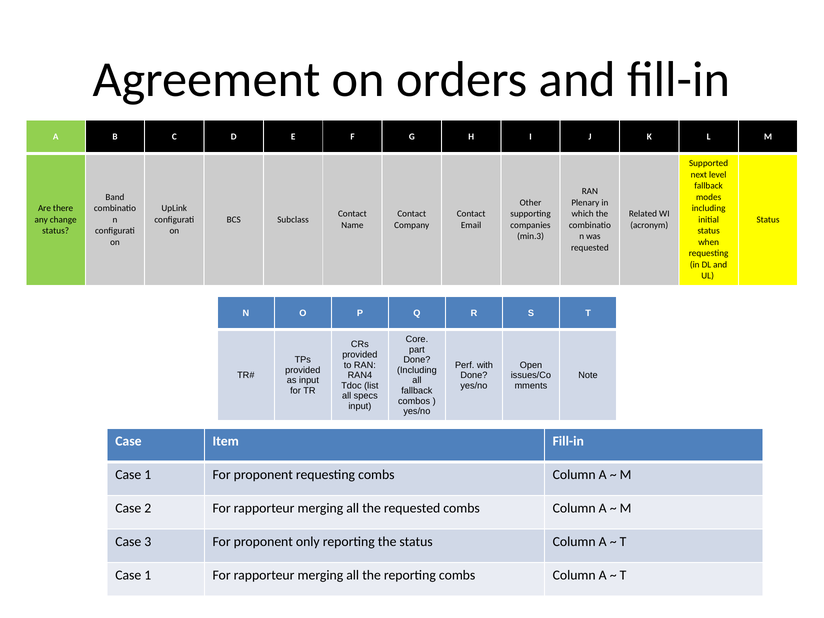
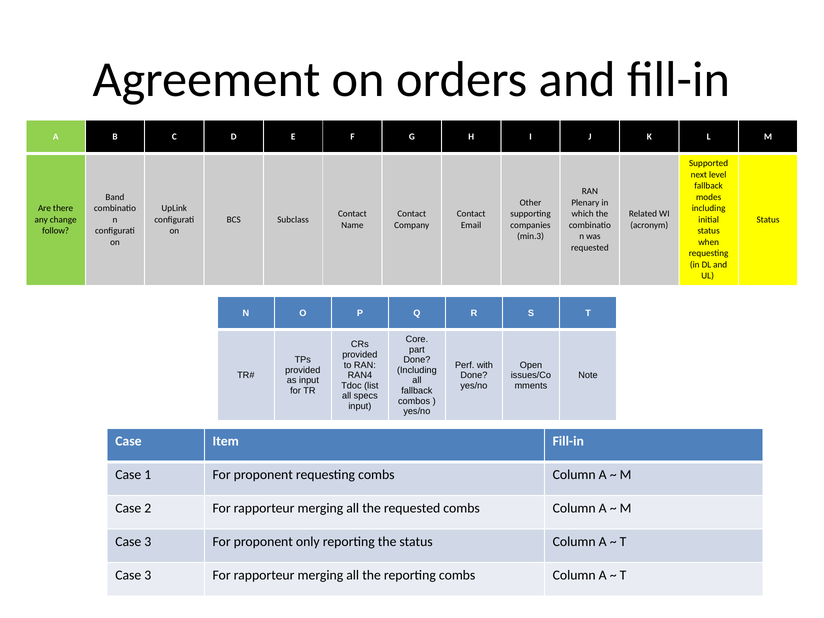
status: status -> follow (56, 231)
1: 1 -> 3 (148, 575)
